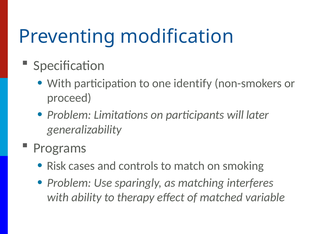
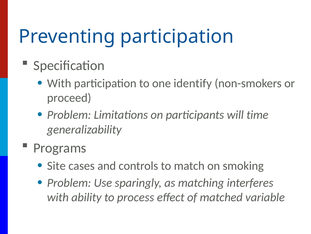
Preventing modification: modification -> participation (177, 37)
later: later -> time (257, 115)
Risk: Risk -> Site (56, 165)
therapy: therapy -> process (136, 197)
